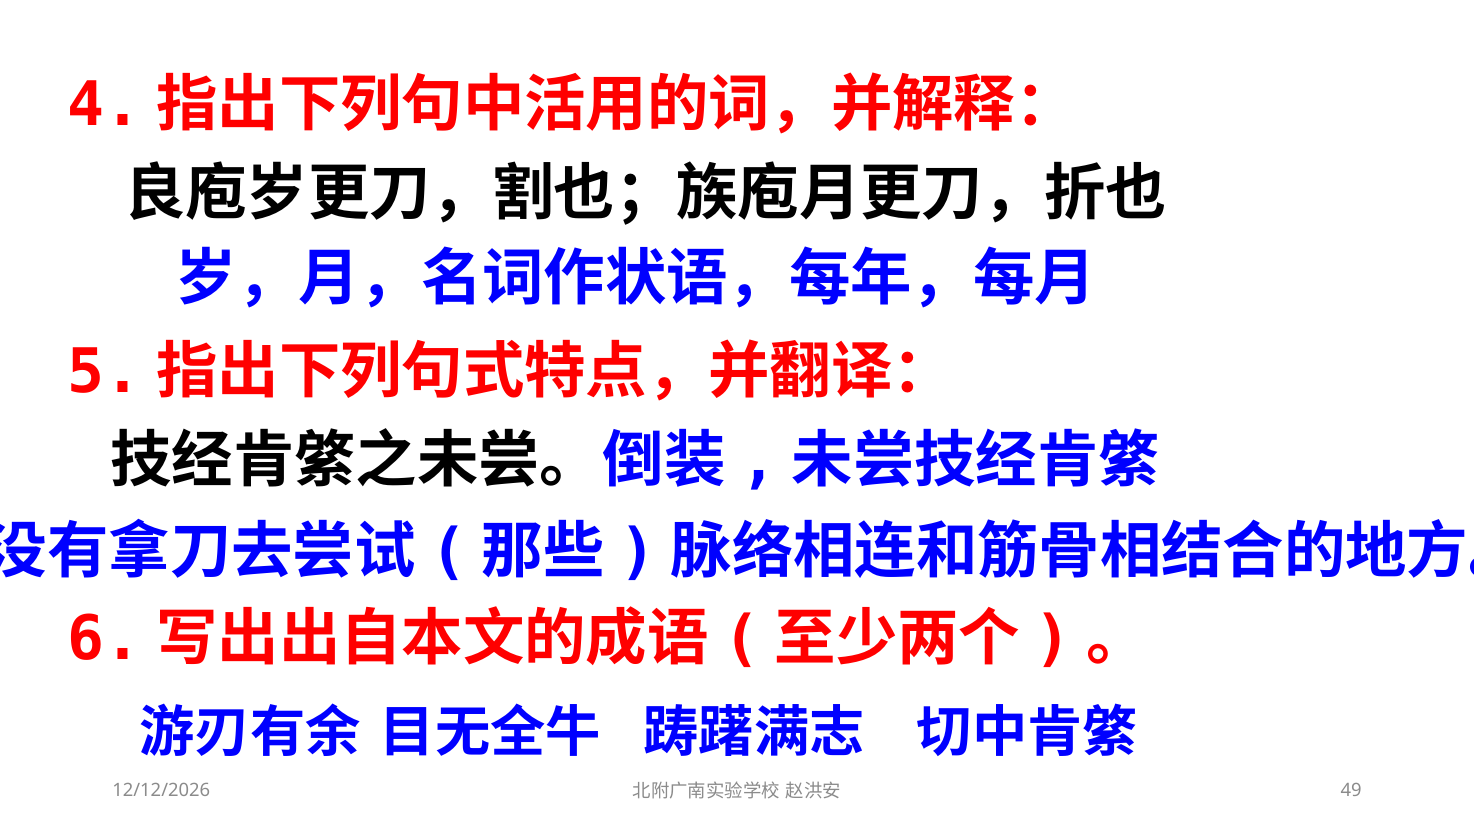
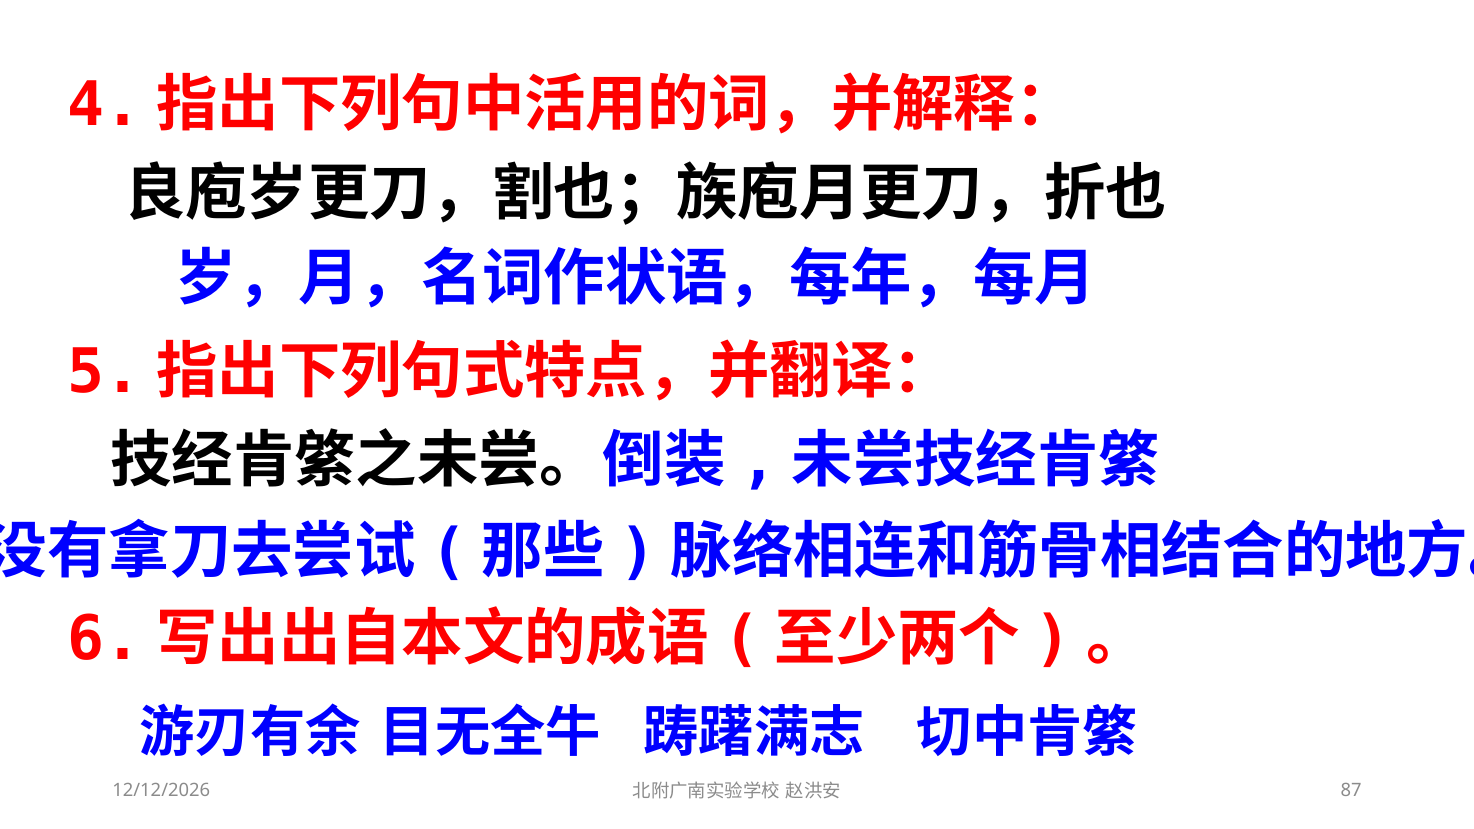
49: 49 -> 87 (1351, 790)
